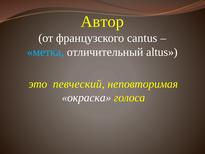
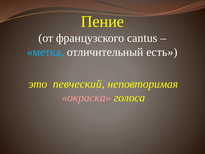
Автор: Автор -> Пение (102, 22)
altus: altus -> есть (162, 52)
окраска colour: white -> pink (86, 98)
